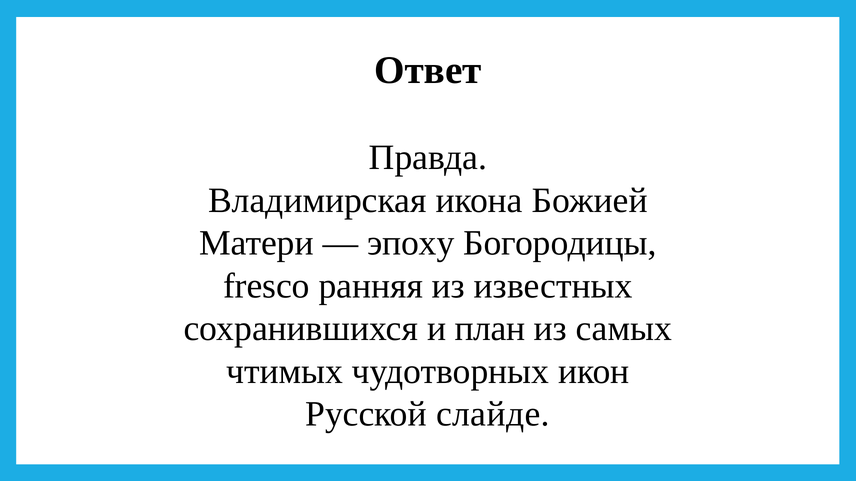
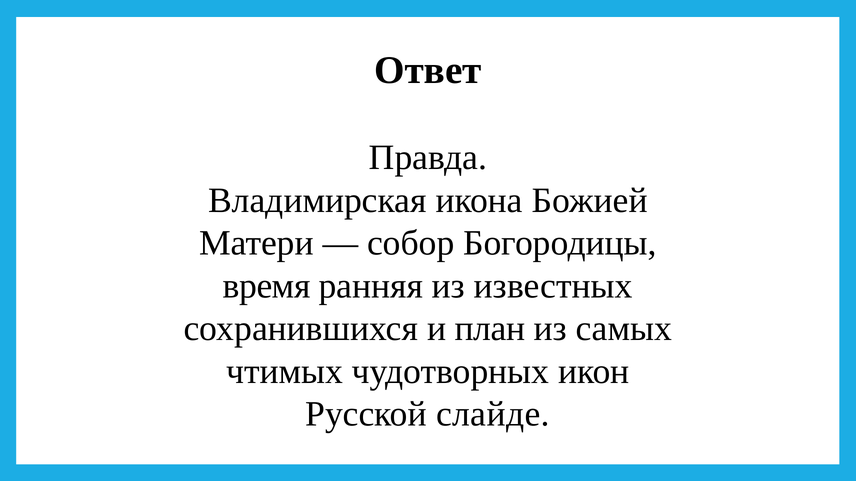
эпоху: эпоху -> собор (411, 243)
fresco: fresco -> время (267, 286)
